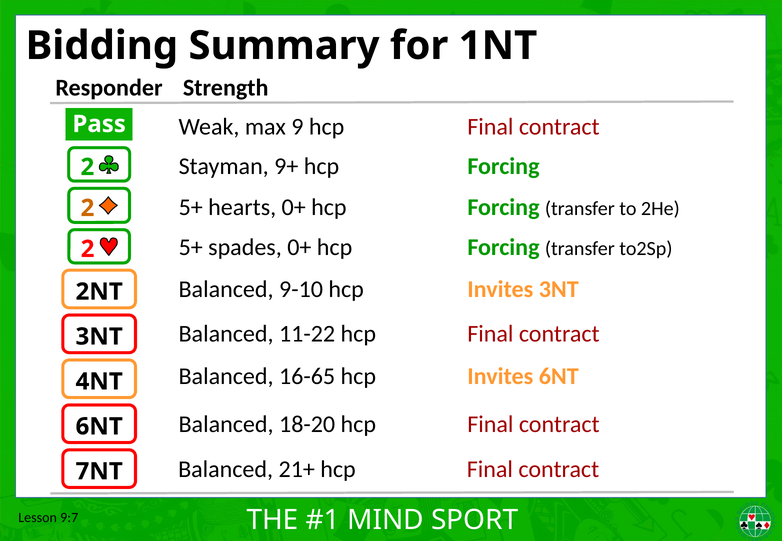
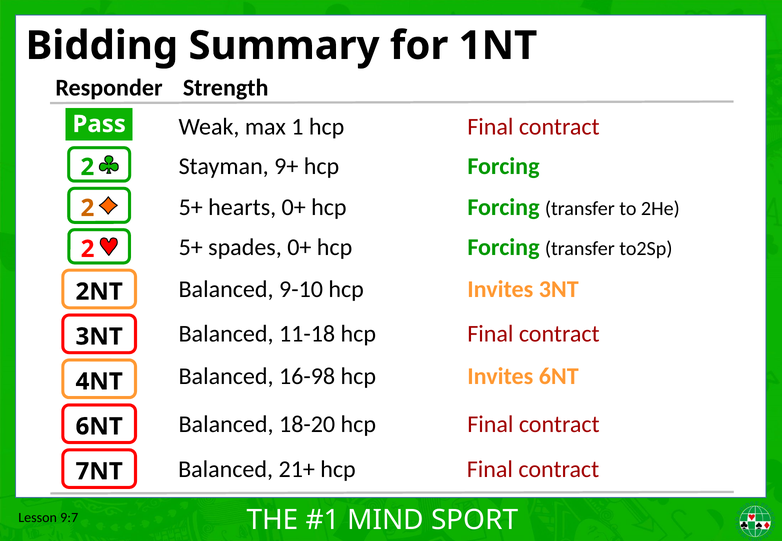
9: 9 -> 1 (297, 127)
11-22: 11-22 -> 11-18 (307, 334)
16-65: 16-65 -> 16-98 (307, 377)
